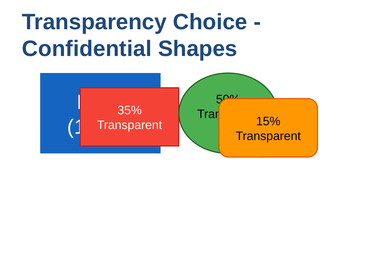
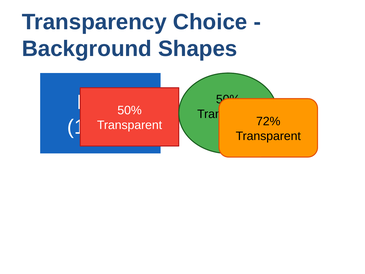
Confidential: Confidential -> Background (87, 49)
35%: 35% -> 50% (130, 110)
15%: 15% -> 72% (268, 121)
